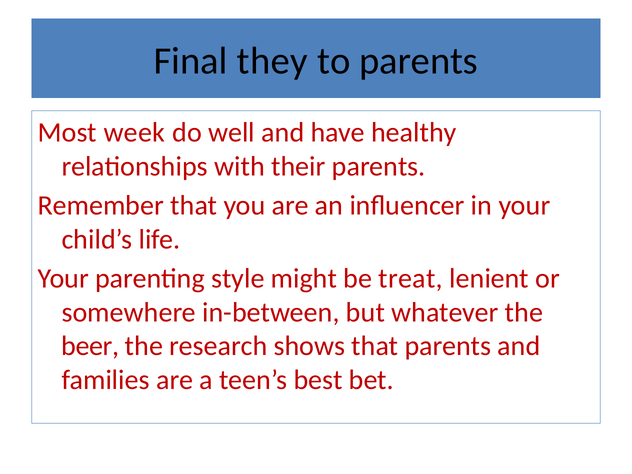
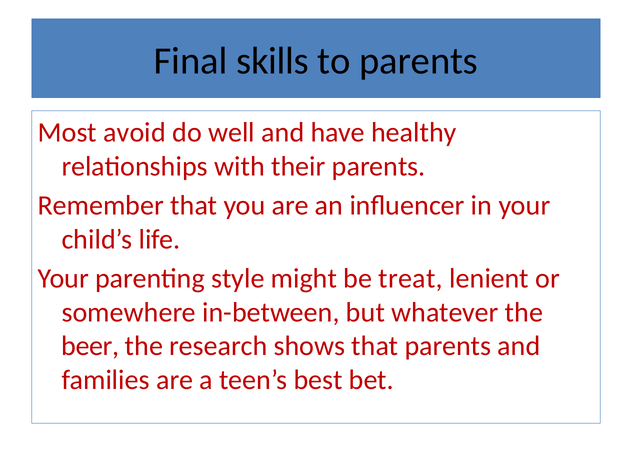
they: they -> skills (273, 61)
week: week -> avoid (134, 133)
